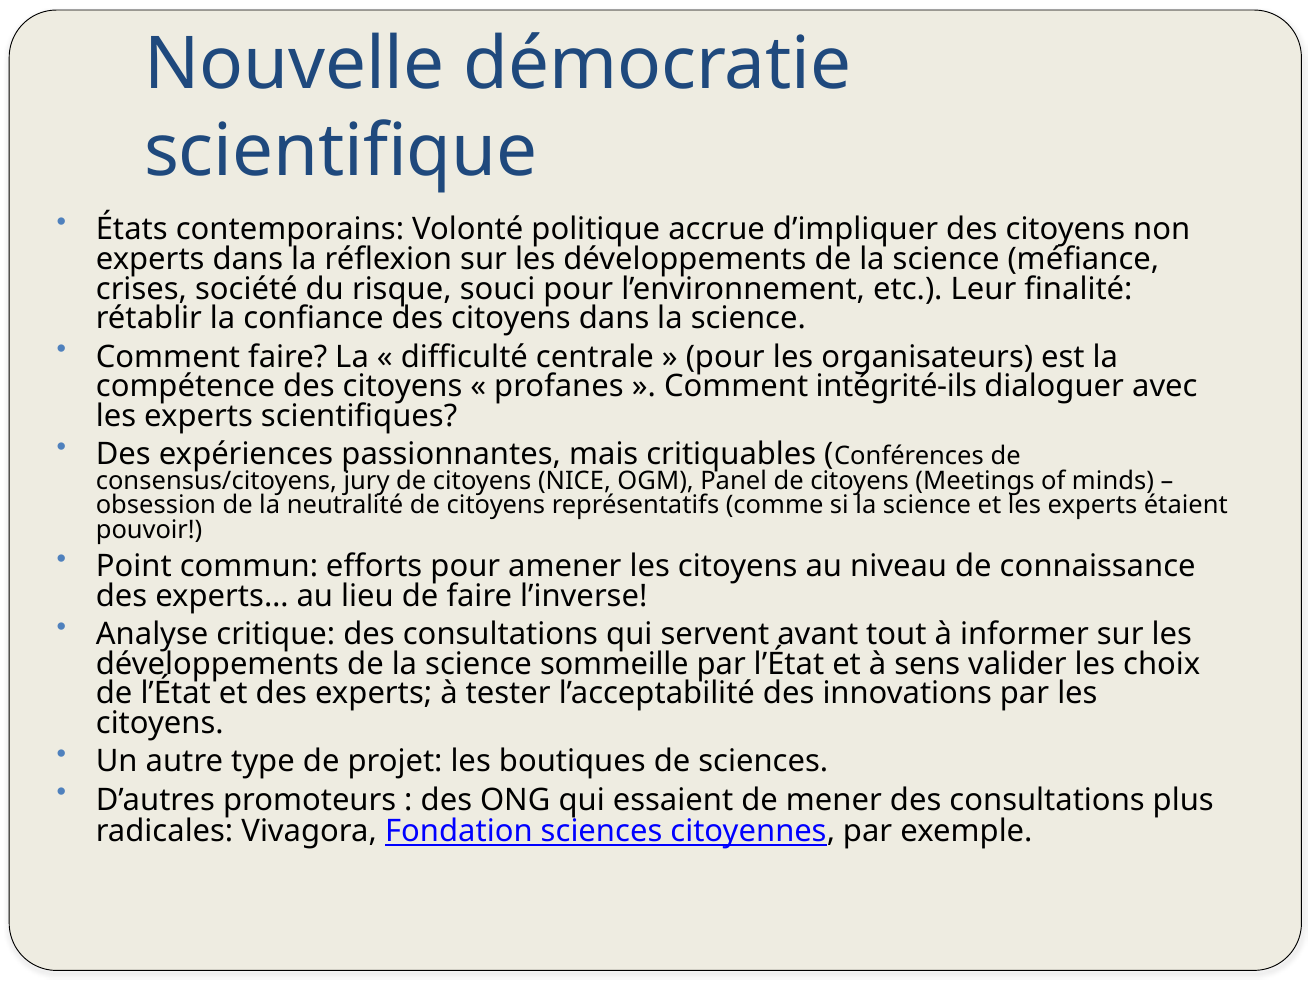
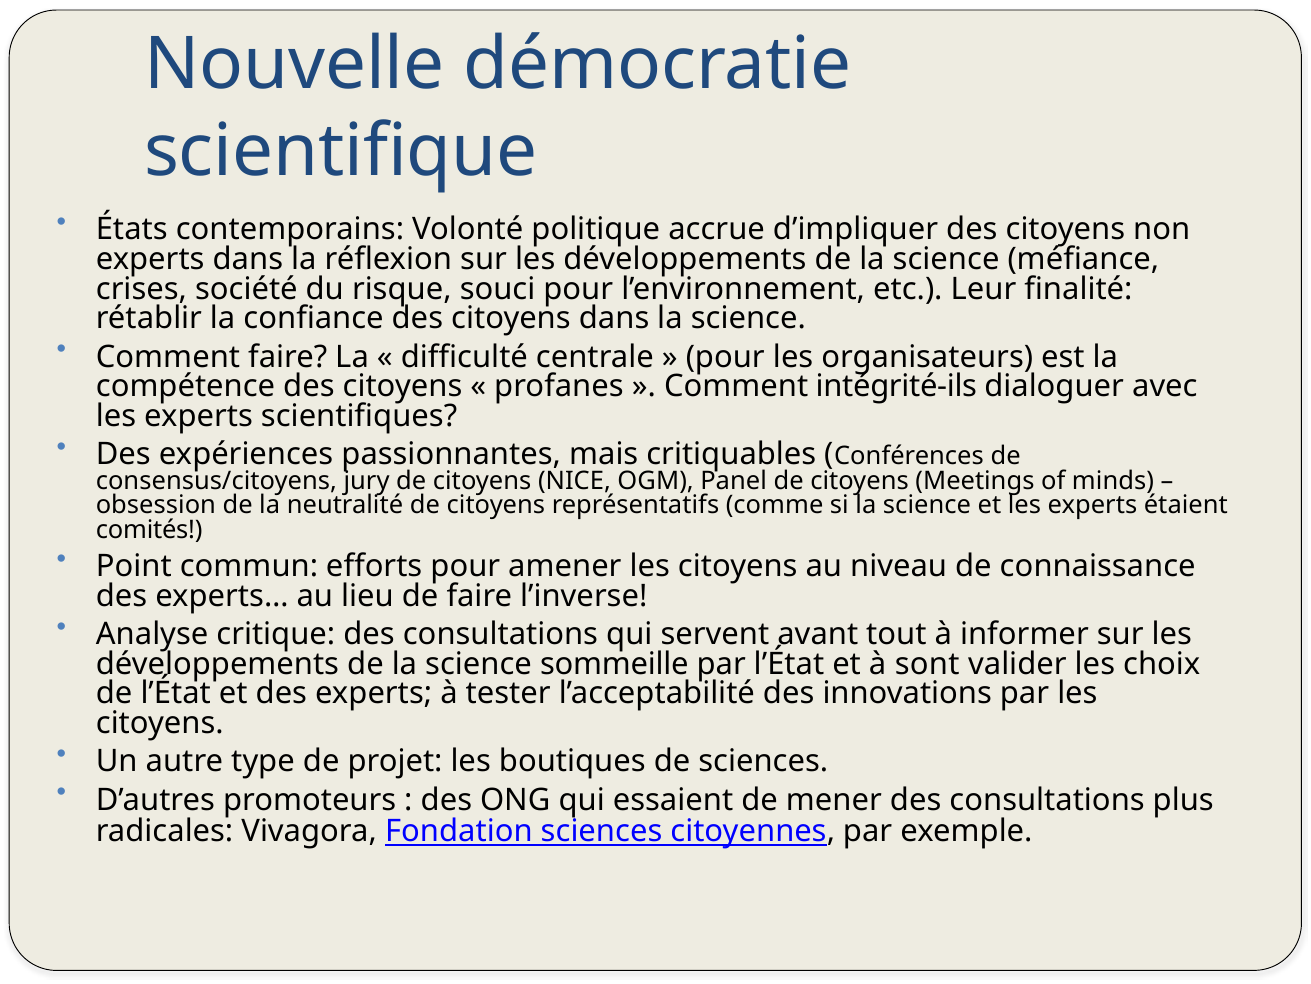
pouvoir: pouvoir -> comités (149, 529)
sens: sens -> sont (927, 663)
